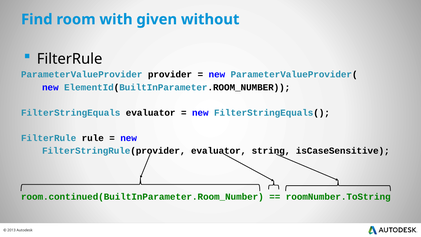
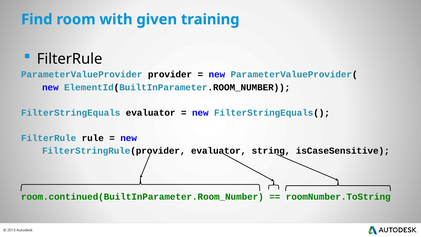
without: without -> training (210, 19)
